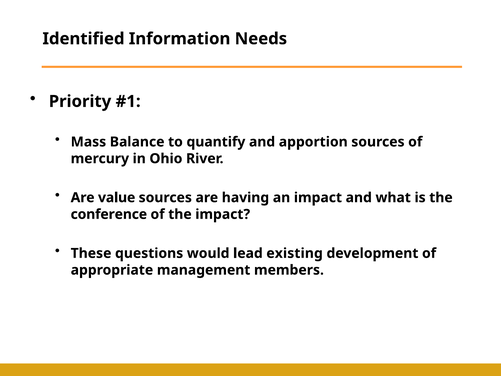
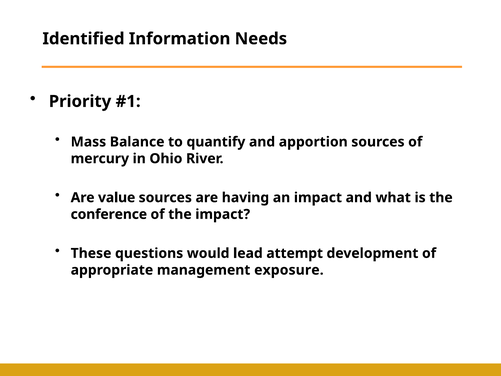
existing: existing -> attempt (295, 253)
members: members -> exposure (289, 270)
